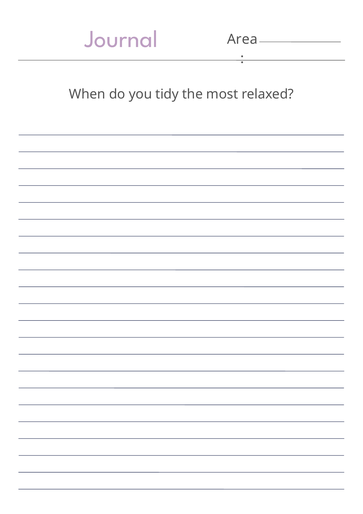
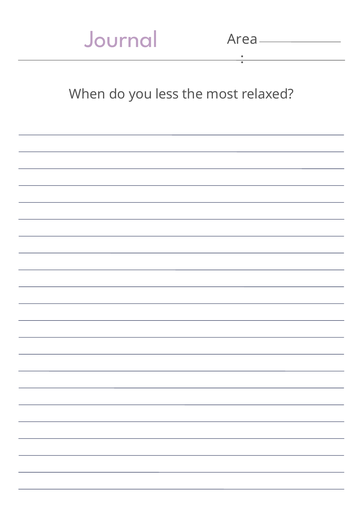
tidy: tidy -> less (167, 94)
